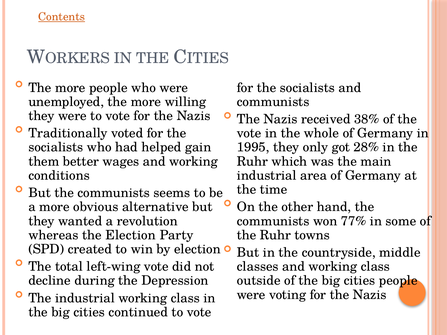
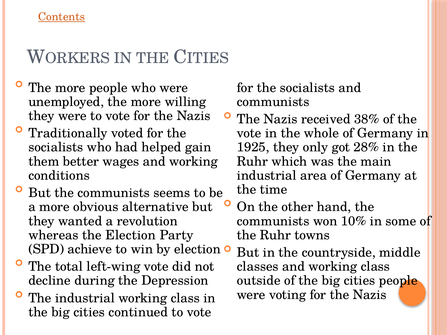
1995: 1995 -> 1925 (253, 147)
77%: 77% -> 10% (354, 221)
created: created -> achieve (90, 249)
